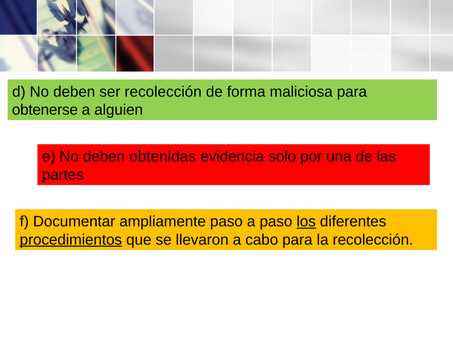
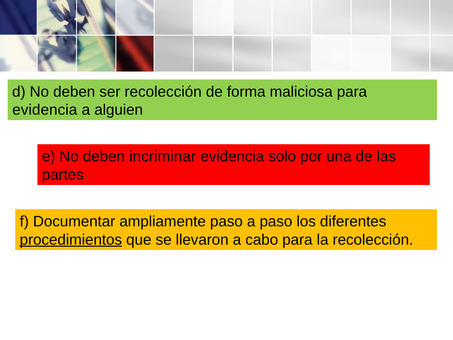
obtenerse: obtenerse -> evidencia (45, 110)
obtenidas: obtenidas -> incriminar (163, 156)
los underline: present -> none (306, 221)
